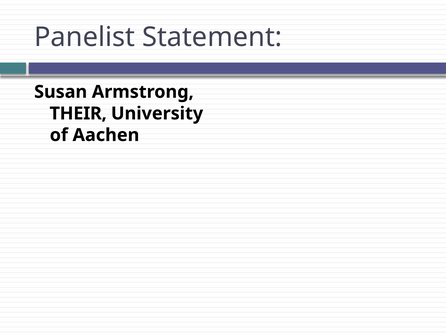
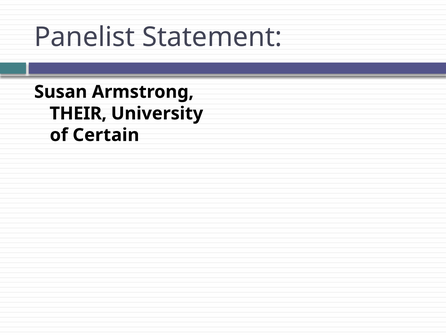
Aachen: Aachen -> Certain (106, 135)
